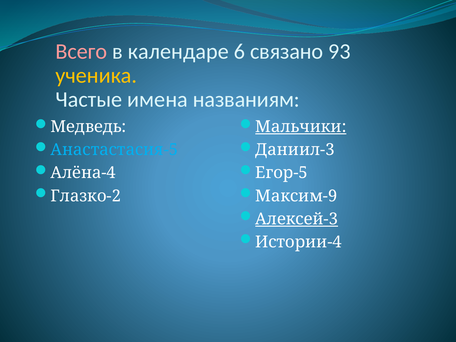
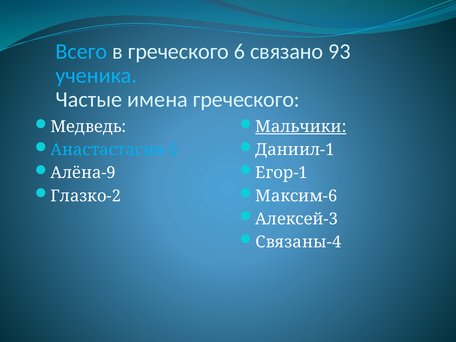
Всего colour: pink -> light blue (81, 52)
в календаре: календаре -> греческого (178, 52)
ученика colour: yellow -> light blue (96, 76)
имена названиям: названиям -> греческого (246, 100)
Даниил-3: Даниил-3 -> Даниил-1 (295, 150)
Алёна-4: Алёна-4 -> Алёна-9 (83, 173)
Егор-5: Егор-5 -> Егор-1 (282, 173)
Максим-9: Максим-9 -> Максим-6 (296, 196)
Алексей-3 underline: present -> none (297, 219)
Истории-4: Истории-4 -> Связаны-4 (298, 242)
